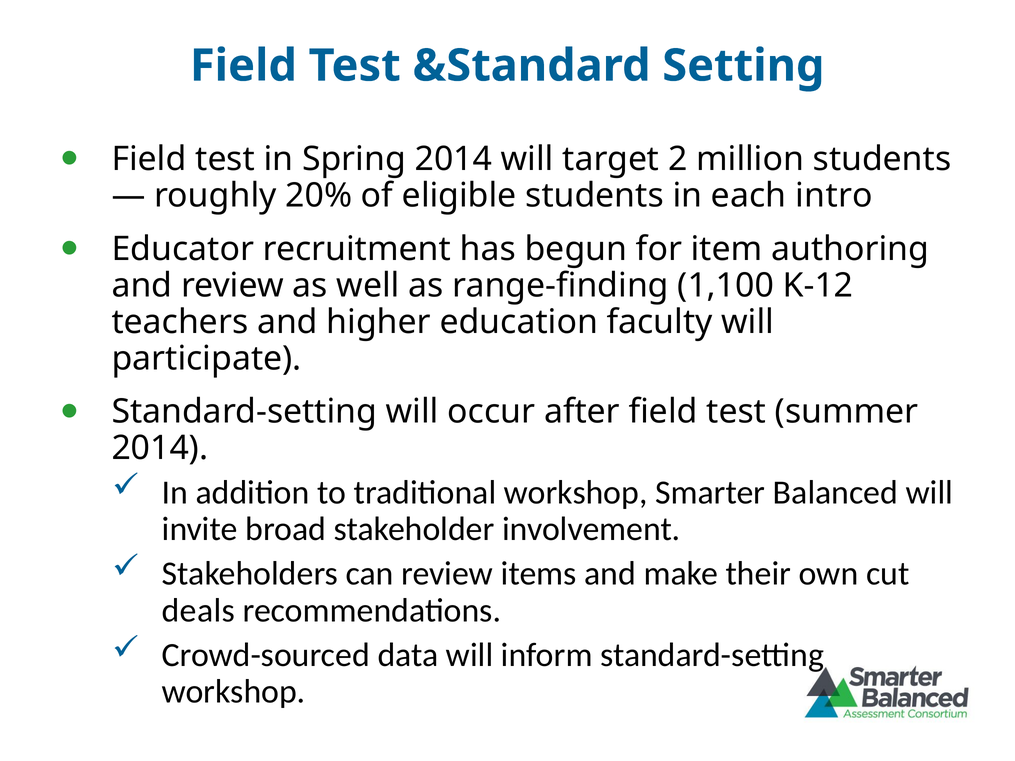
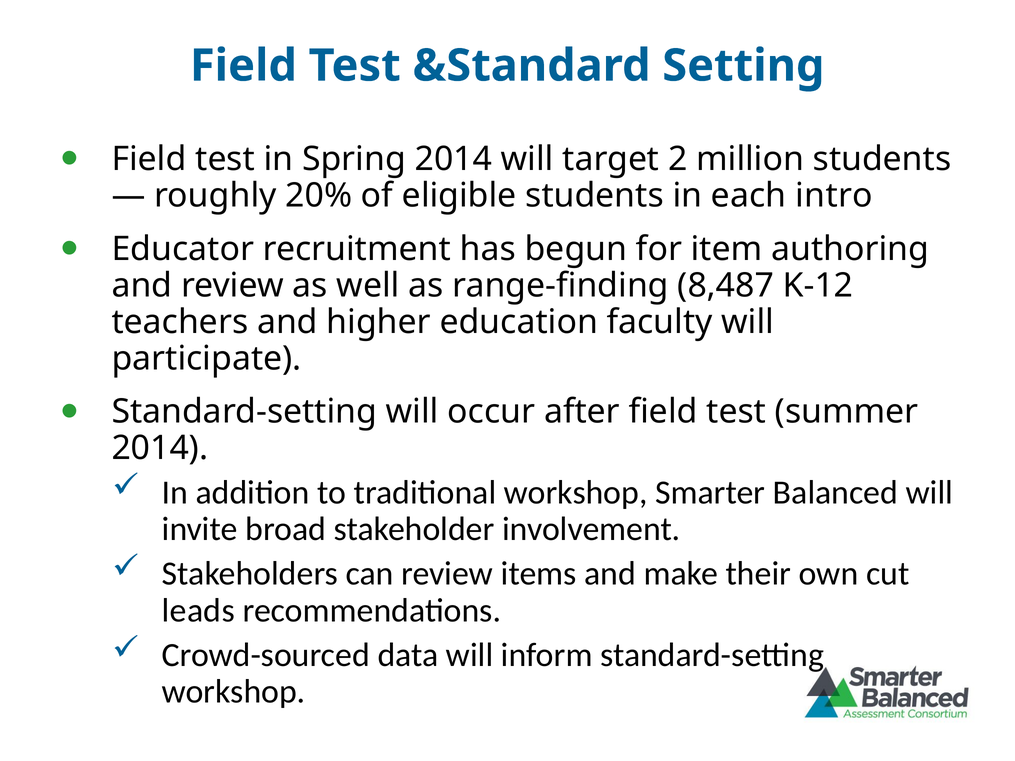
1,100: 1,100 -> 8,487 (726, 285)
deals: deals -> leads (198, 611)
